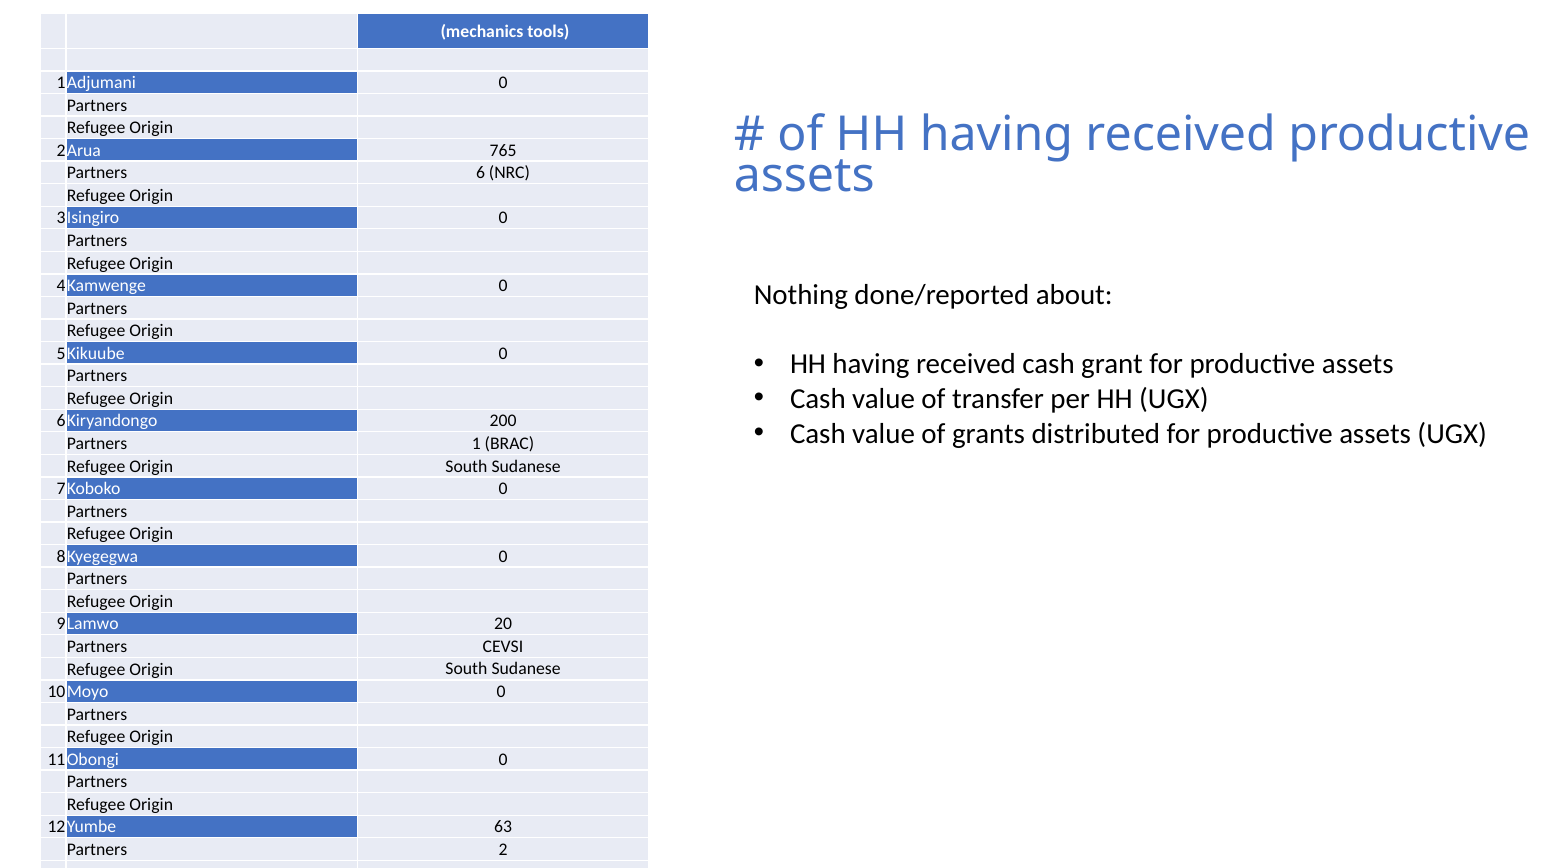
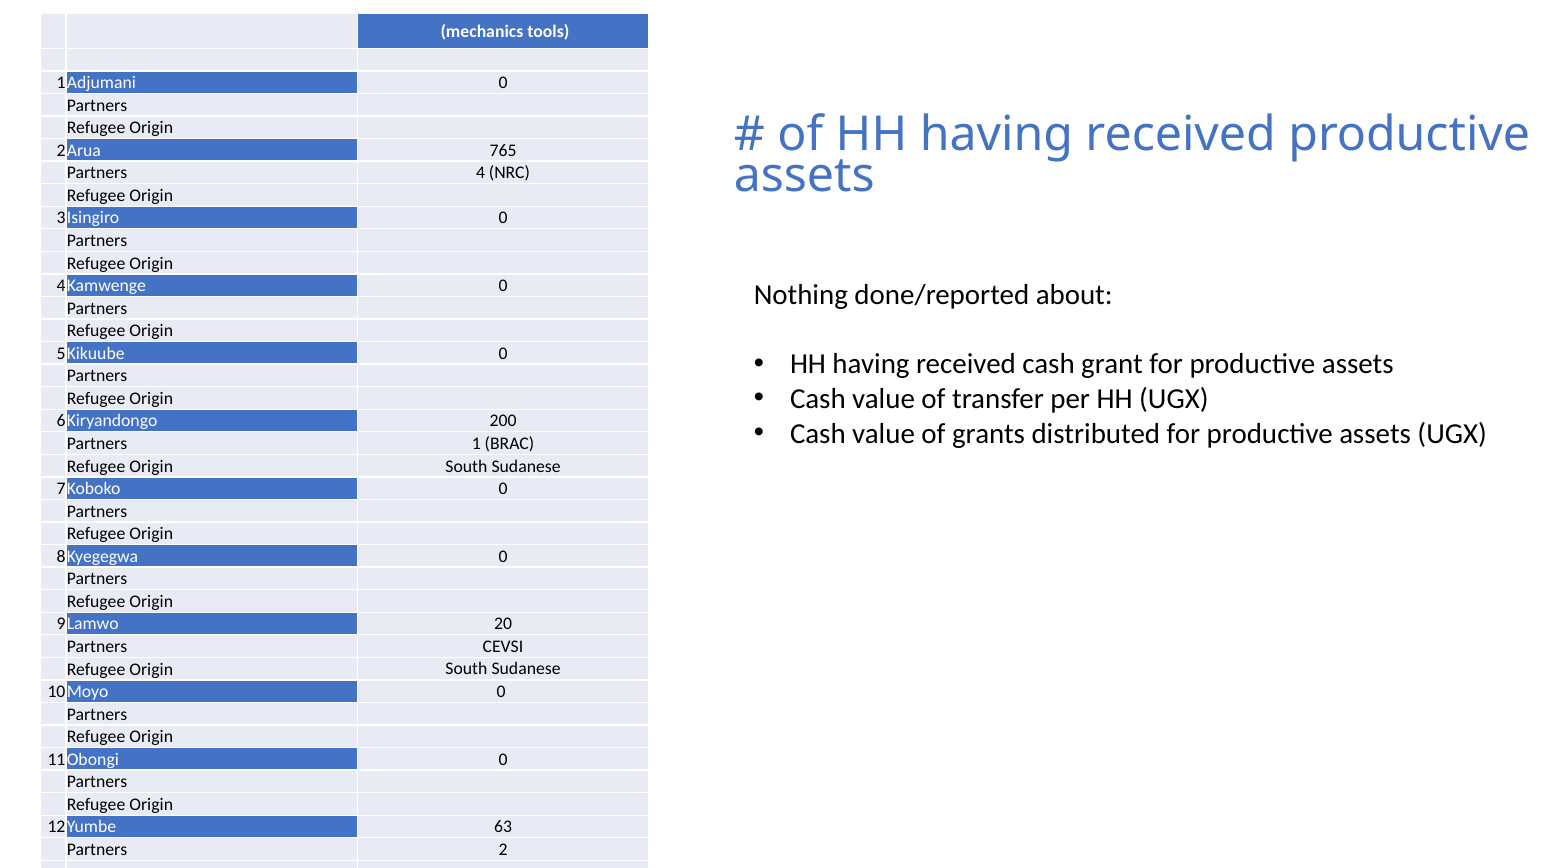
6: 6 -> 4 (481, 173)
